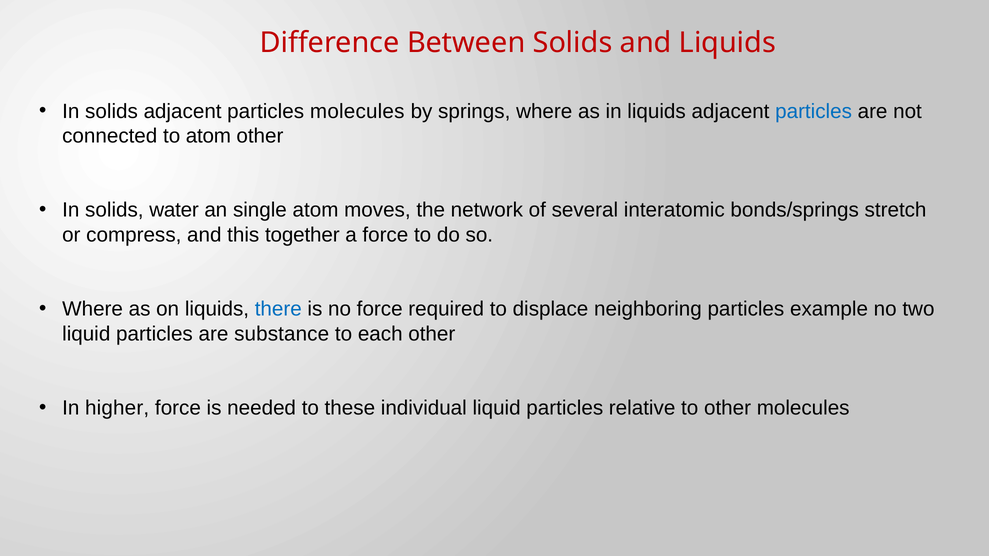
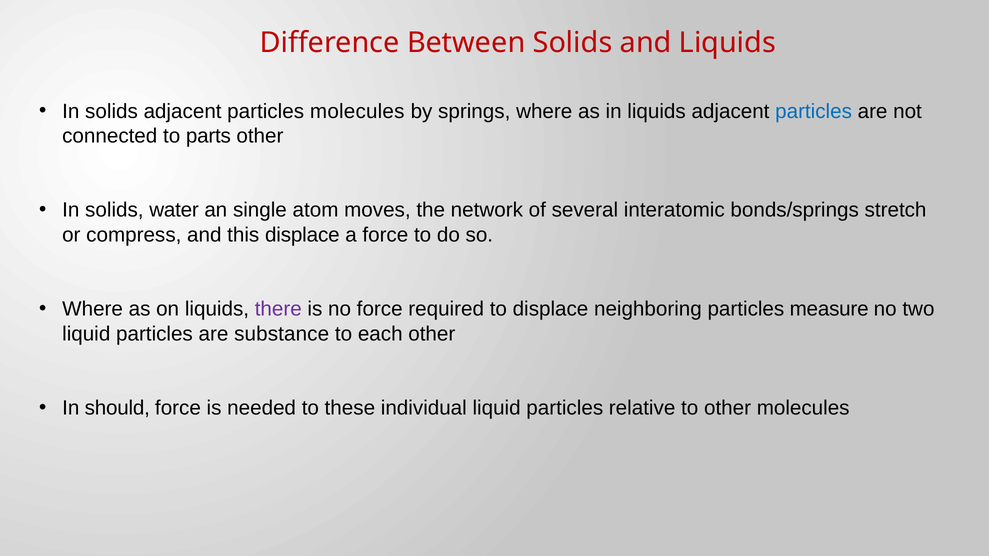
to atom: atom -> parts (208, 136)
this together: together -> displace (302, 235)
there colour: blue -> purple (278, 309)
example: example -> measure (829, 309)
higher: higher -> should (117, 408)
